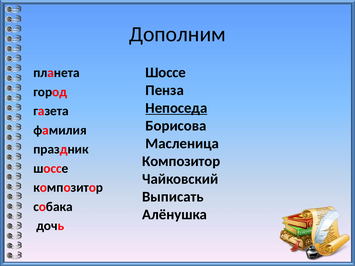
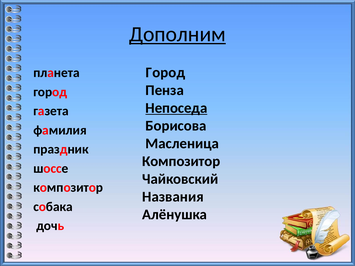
Дополним underline: none -> present (177, 34)
Шоссе: Шоссе -> Город (165, 73)
Выписать: Выписать -> Названия (173, 197)
